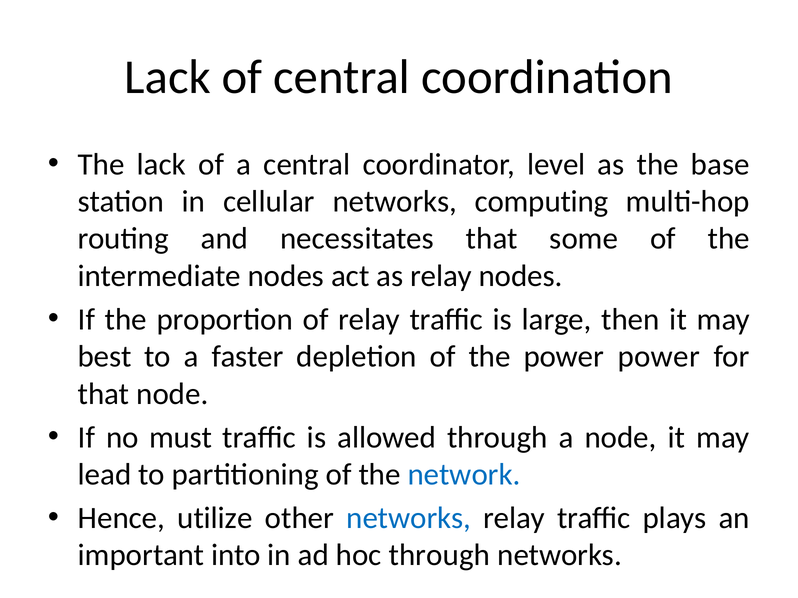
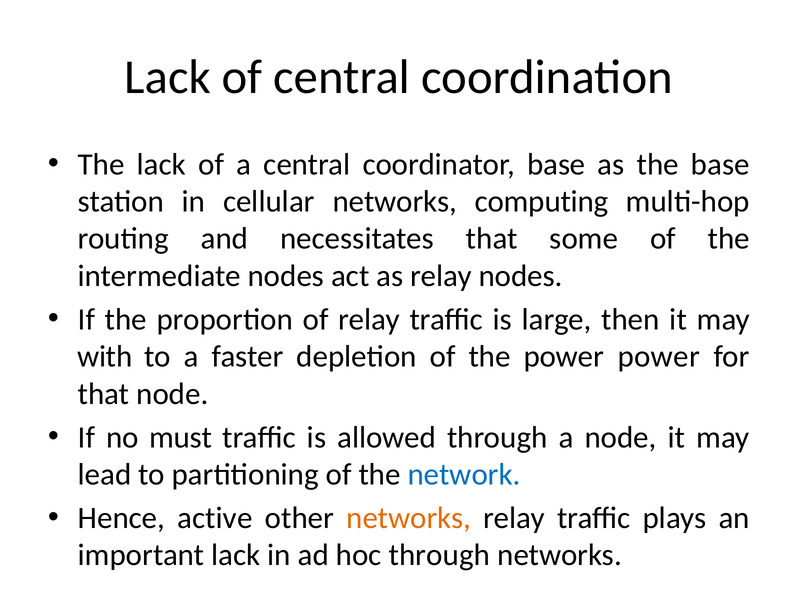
coordinator level: level -> base (556, 164)
best: best -> with (105, 357)
utilize: utilize -> active (215, 518)
networks colour: blue -> orange (409, 518)
important into: into -> lack (236, 556)
